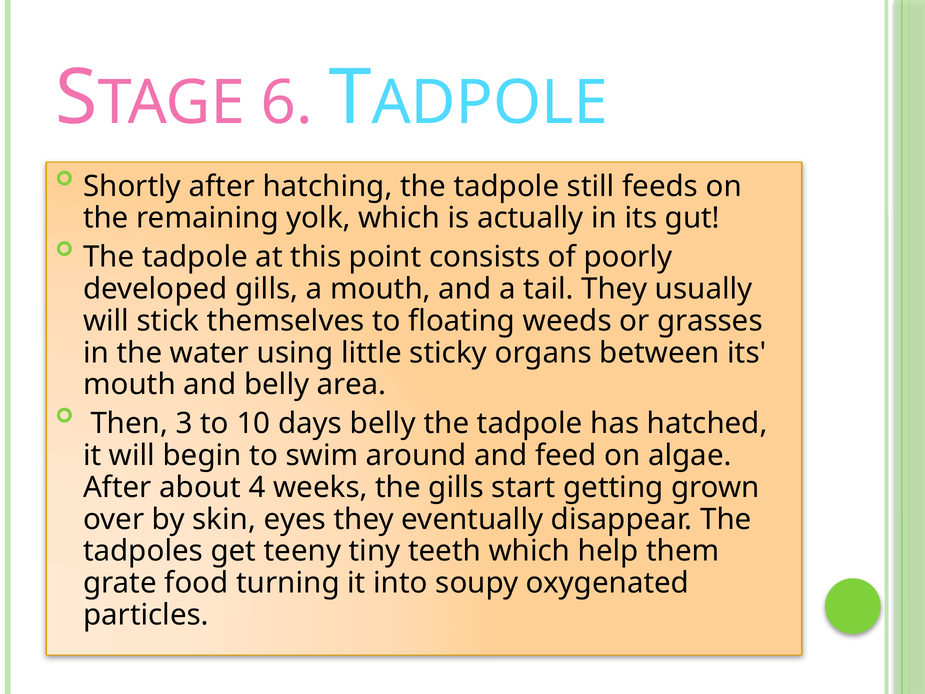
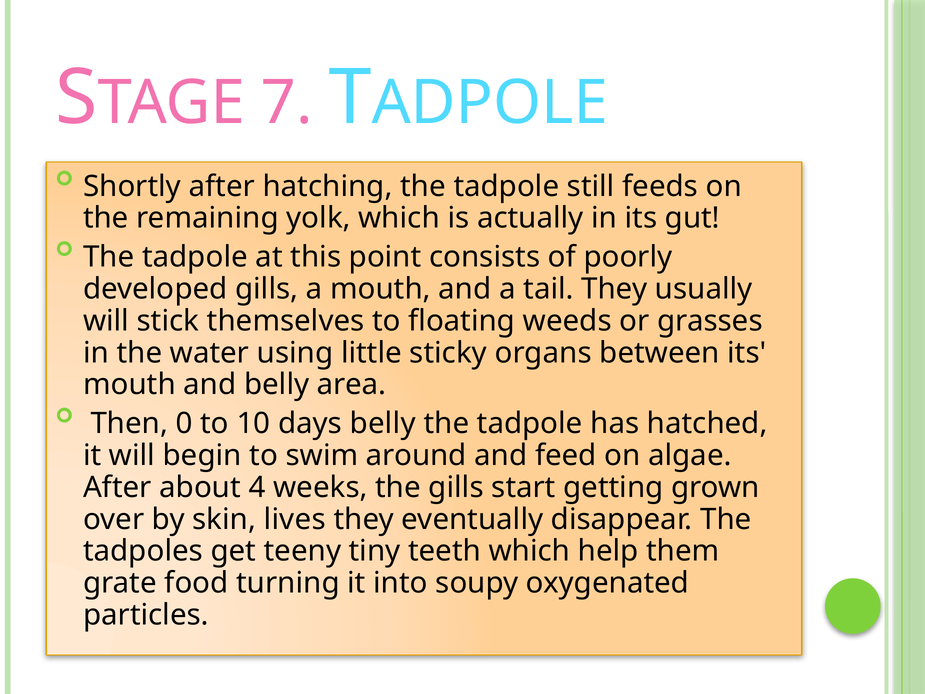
6: 6 -> 7 (287, 103)
3: 3 -> 0 (184, 423)
eyes: eyes -> lives (295, 519)
